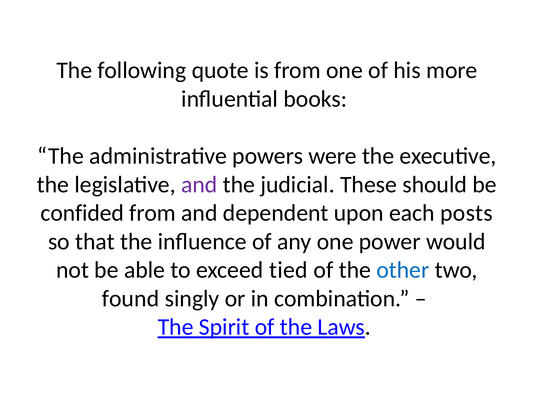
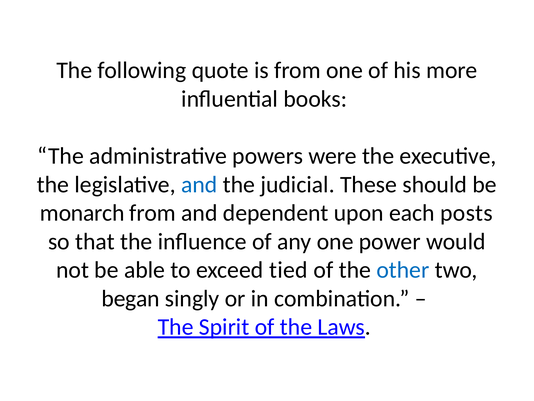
and colour: purple -> blue (199, 184)
confided: confided -> monarch (82, 213)
found: found -> began (131, 298)
